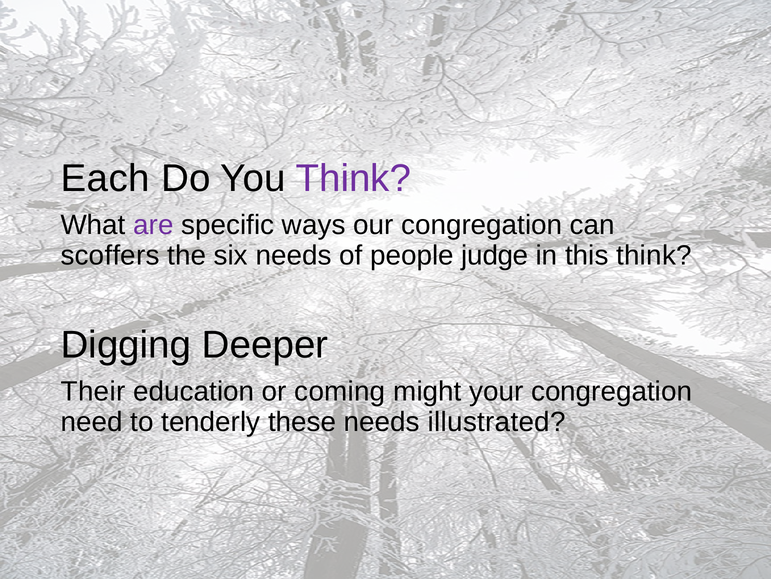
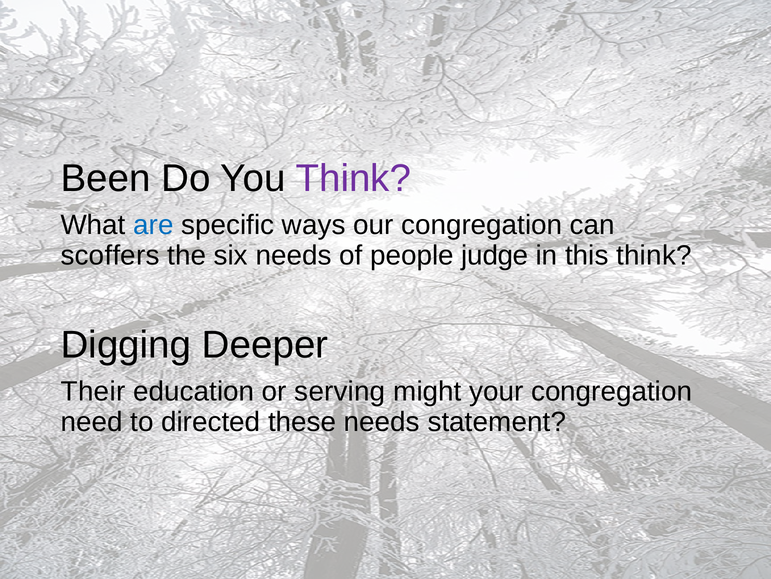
Each: Each -> Been (106, 178)
are colour: purple -> blue (153, 225)
coming: coming -> serving (340, 391)
tenderly: tenderly -> directed (211, 421)
illustrated: illustrated -> statement (497, 421)
